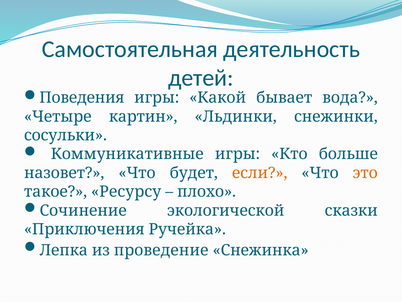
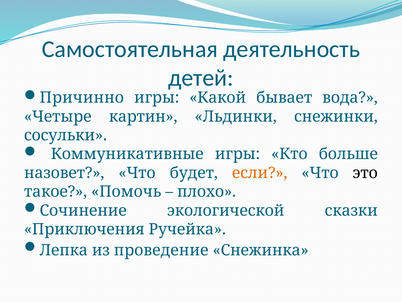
Поведения: Поведения -> Причинно (82, 98)
это colour: orange -> black (365, 173)
Ресурсу: Ресурсу -> Помочь (126, 191)
